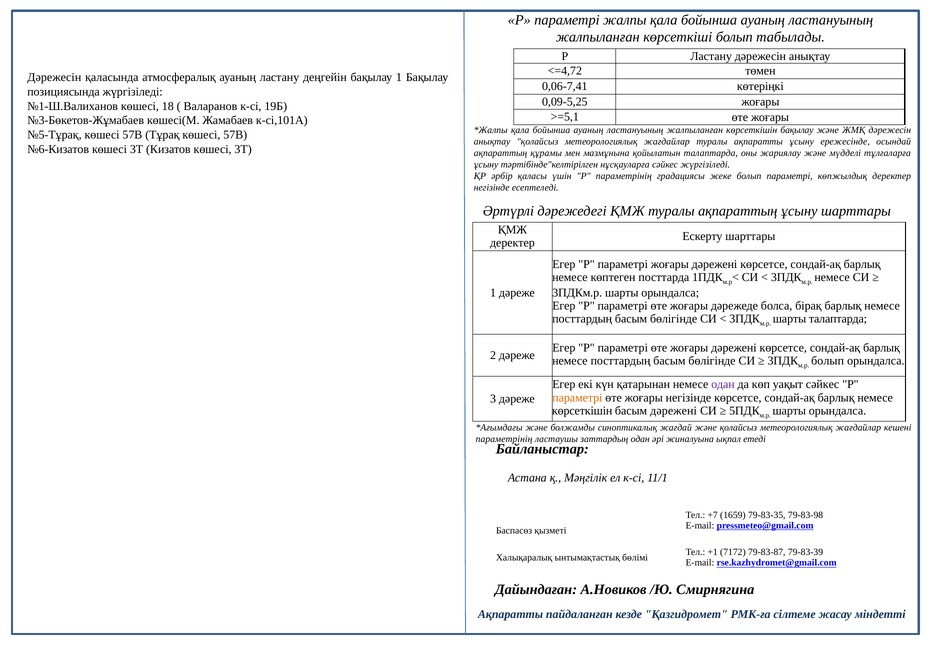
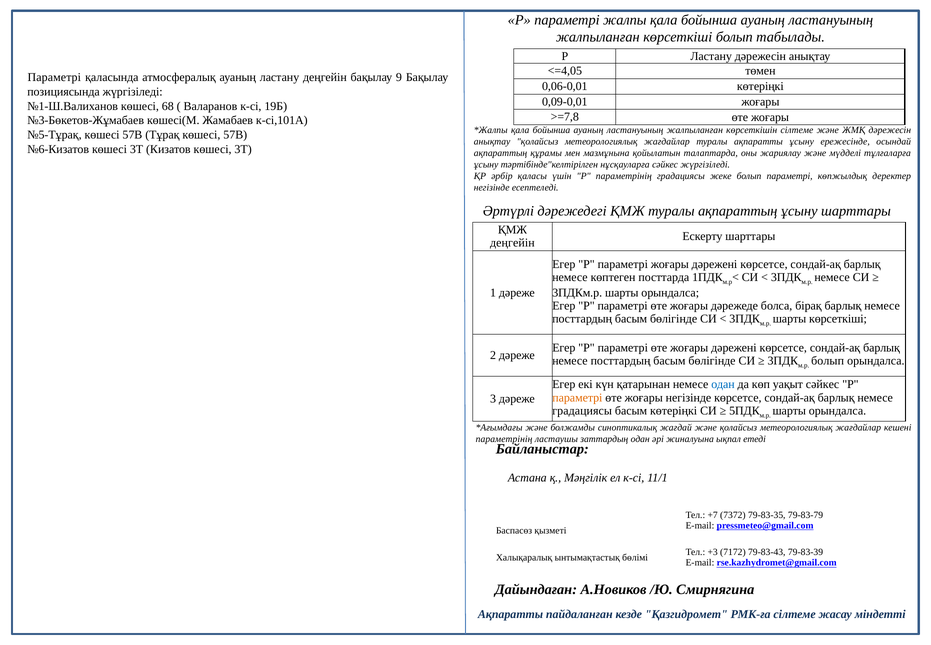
<=4,72: <=4,72 -> <=4,05 (565, 71)
Дәрежесін: Дәрежесін -> Параметрі (54, 77)
бақылау 1: 1 -> 9 (399, 77)
0,06-7,41: 0,06-7,41 -> 0,06-0,01 (565, 86)
0,09-5,25: 0,09-5,25 -> 0,09-0,01 (565, 102)
18: 18 -> 68 (168, 106)
>=5,1: >=5,1 -> >=7,8 (565, 117)
көрсеткішін бақылау: бақылау -> сілтеме (797, 130)
деректер: деректер -> деңгейін (512, 243)
шарты талаптарда: талаптарда -> көрсеткіші (838, 319)
одан colour: purple -> blue (723, 384)
көрсеткішін: көрсеткішін -> градациясы (582, 411)
басым дәрежені: дәрежені -> көтеріңкі (674, 411)
1659: 1659 -> 7372 (733, 515)
79-83-98: 79-83-98 -> 79-83-79 (806, 515)
+1: +1 -> +3 (713, 552)
79-83-87: 79-83-87 -> 79-83-43 (767, 552)
